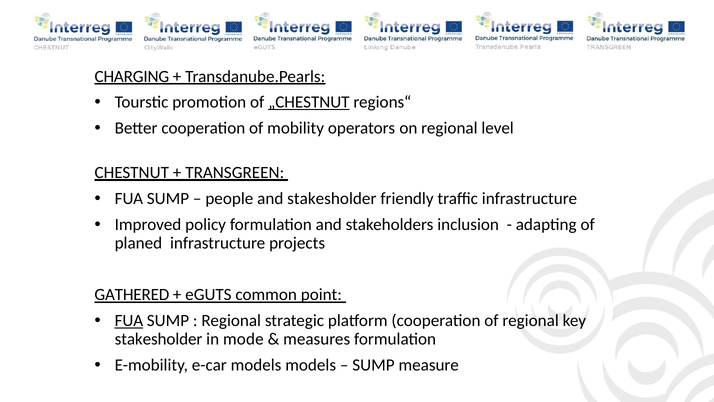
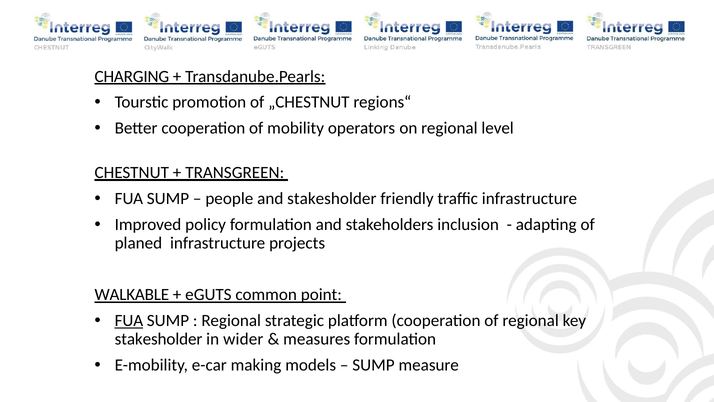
„CHESTNUT underline: present -> none (309, 102)
GATHERED: GATHERED -> WALKABLE (132, 295)
mode: mode -> wider (243, 339)
e-car models: models -> making (256, 365)
